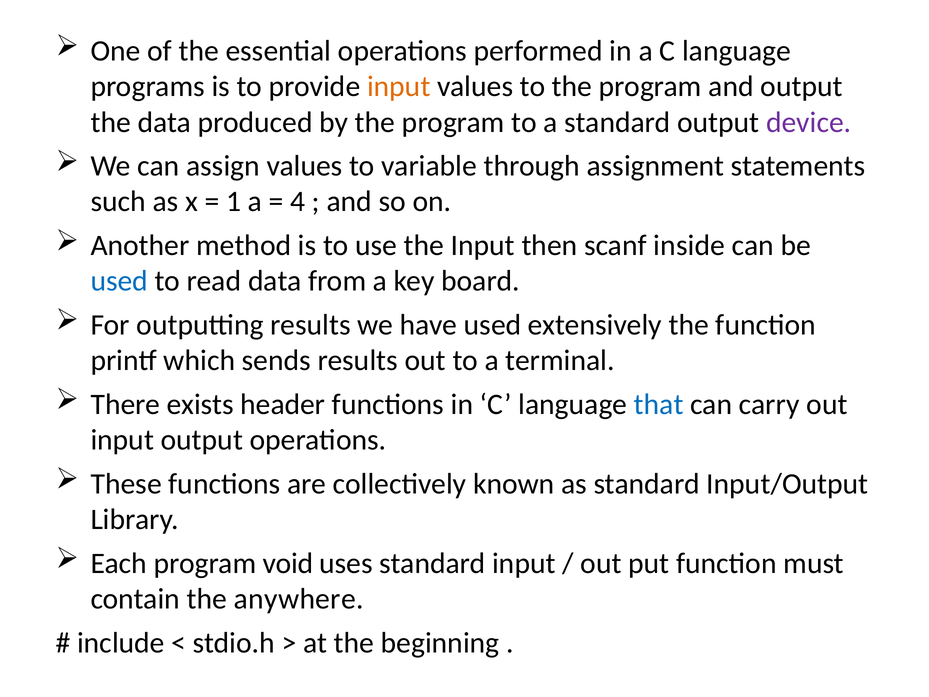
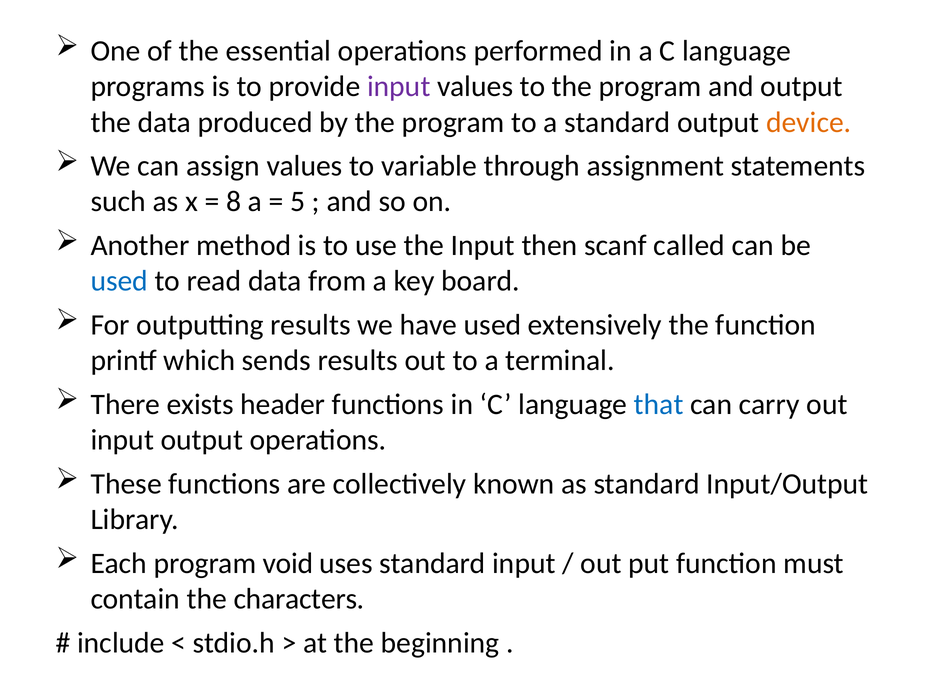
input colour: orange -> purple (399, 87)
device colour: purple -> orange (809, 122)
1: 1 -> 8 (234, 202)
4: 4 -> 5 (298, 202)
inside: inside -> called (689, 245)
anywhere: anywhere -> characters (299, 599)
